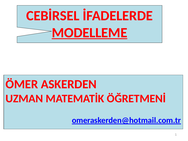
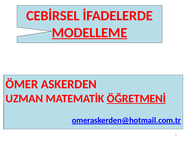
ÖĞRETMENİ underline: none -> present (136, 99)
